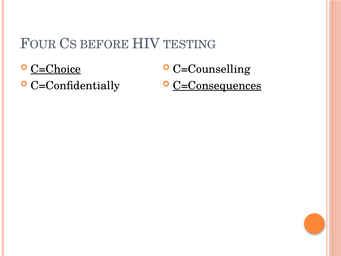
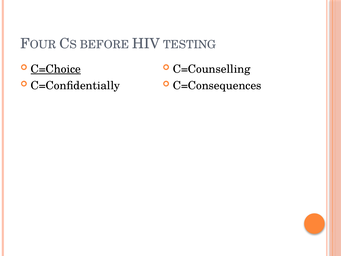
C=Consequences underline: present -> none (217, 85)
